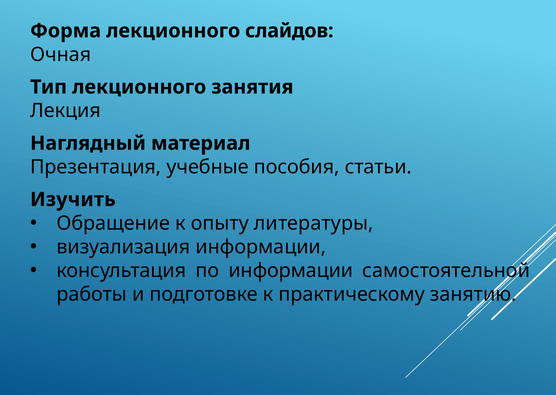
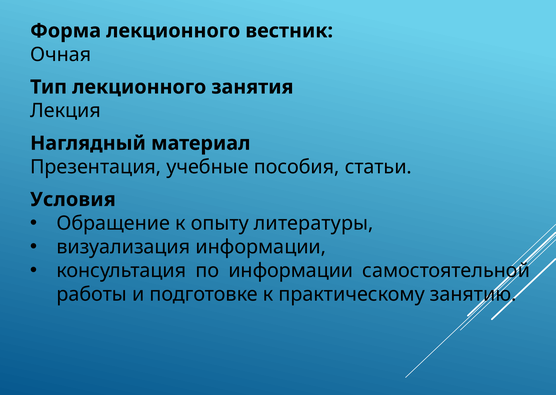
слайдов: слайдов -> вестник (289, 31)
Изучить: Изучить -> Условия (73, 200)
